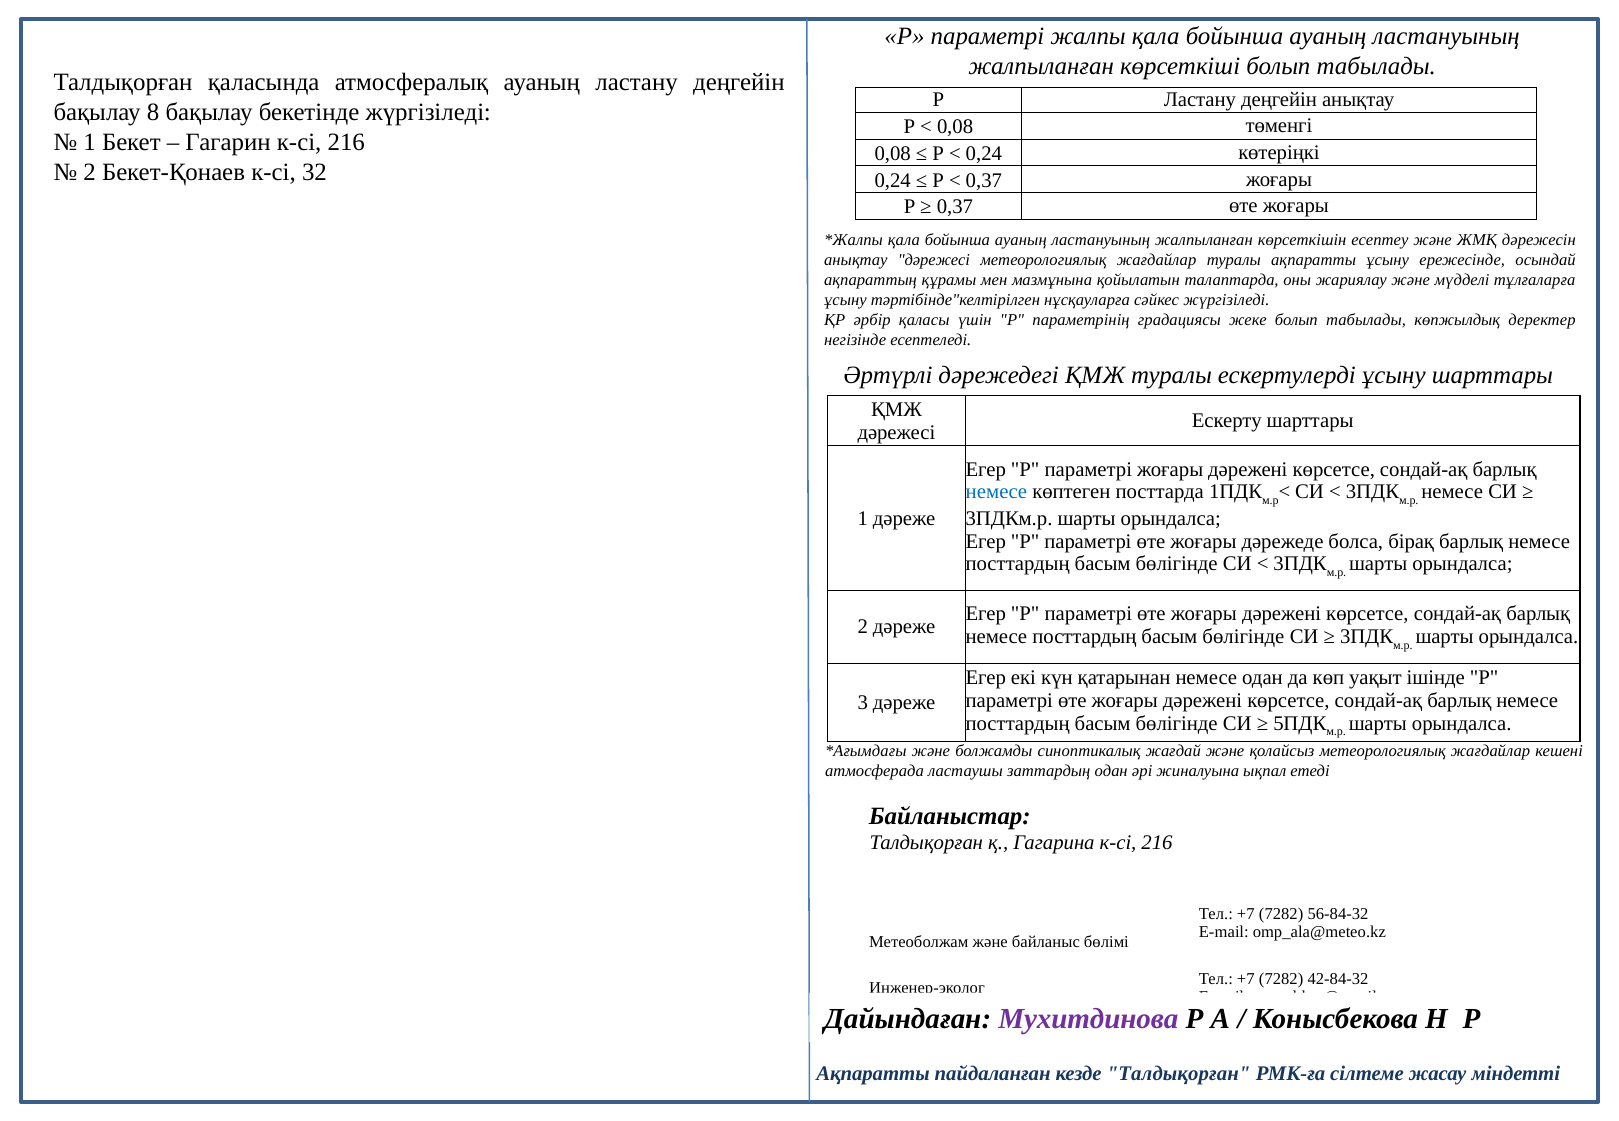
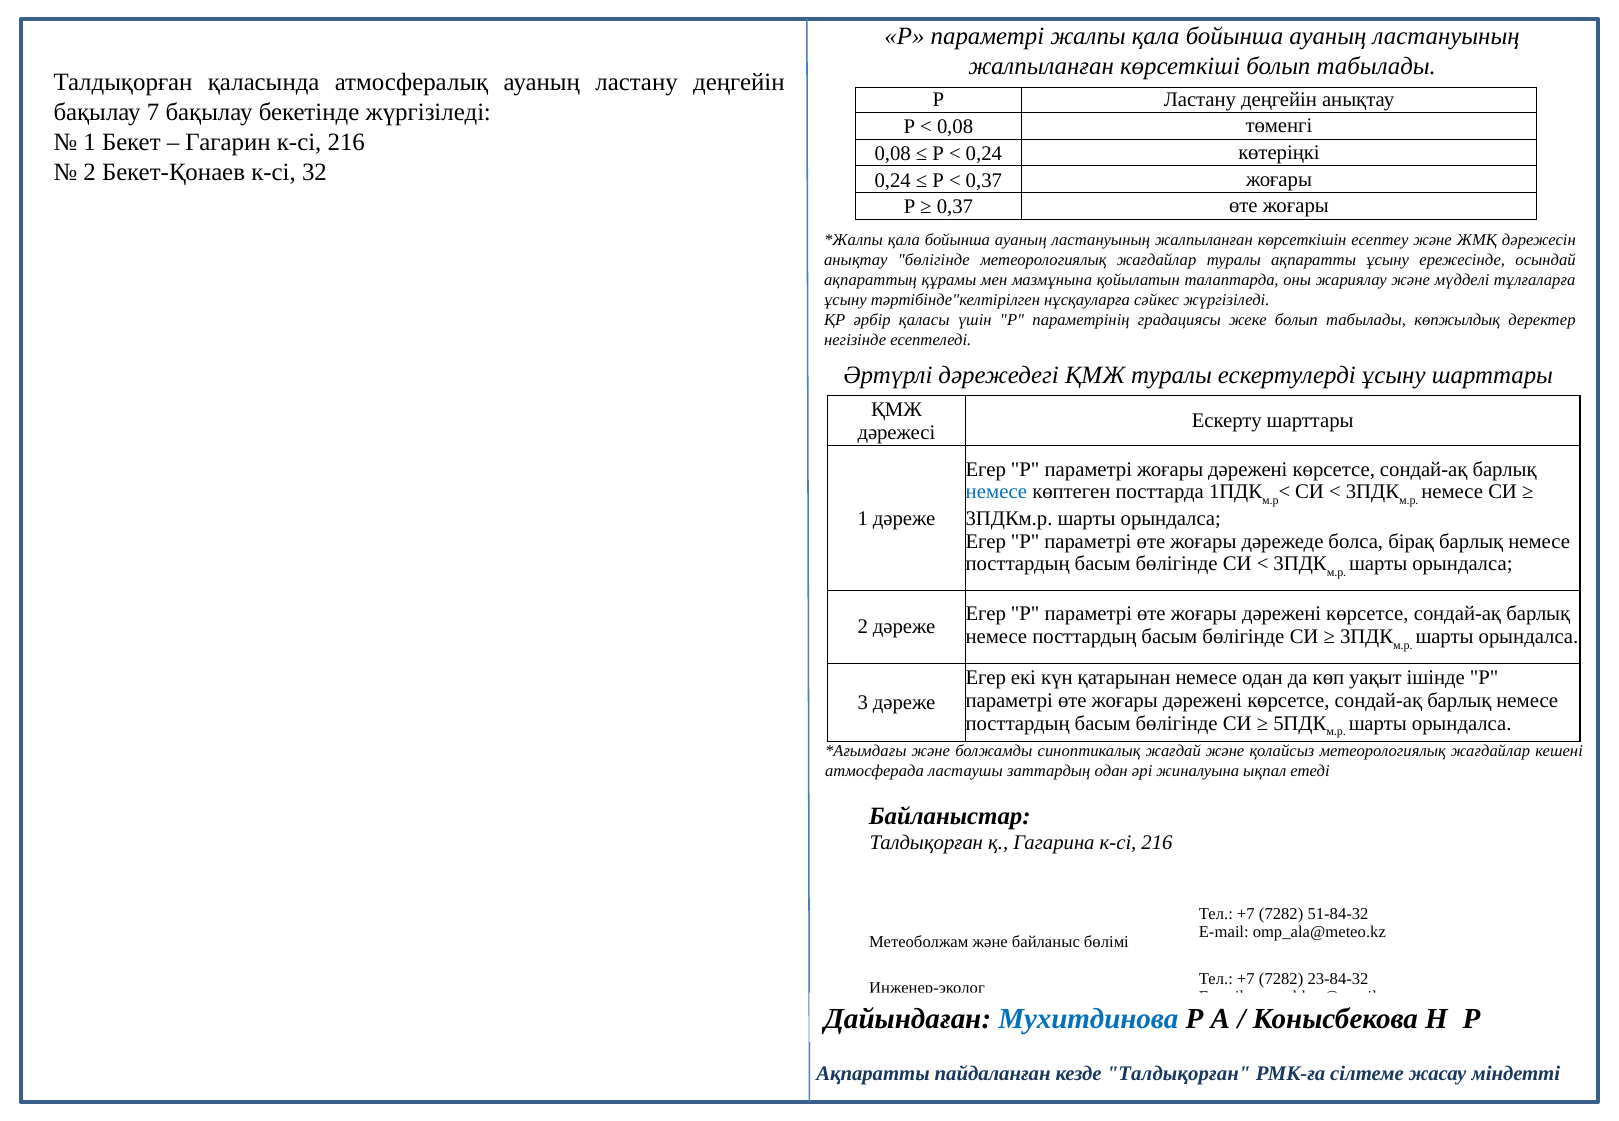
8: 8 -> 7 (153, 112)
анықтау дәрежесі: дәрежесі -> бөлігінде (934, 260)
56-84-32: 56-84-32 -> 51-84-32 (1338, 914)
42-84-32: 42-84-32 -> 23-84-32 (1338, 979)
Мухитдинова colour: purple -> blue (1088, 1019)
